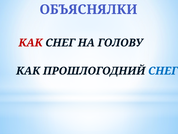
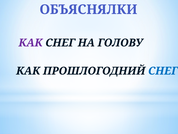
КАК colour: red -> purple (31, 43)
